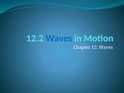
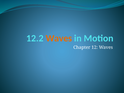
Waves colour: blue -> orange (59, 38)
